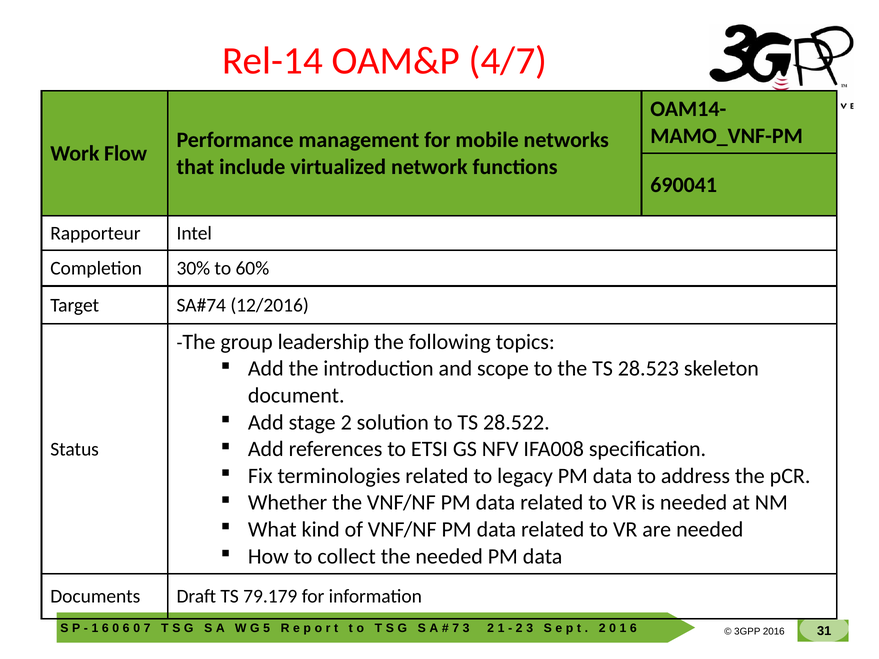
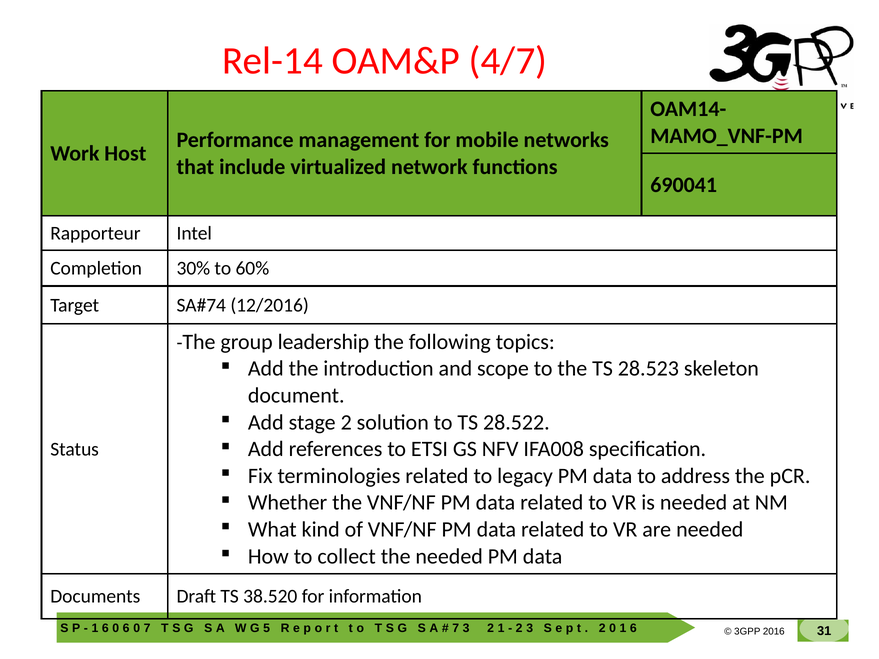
Flow: Flow -> Host (125, 154)
79.179: 79.179 -> 38.520 (270, 597)
